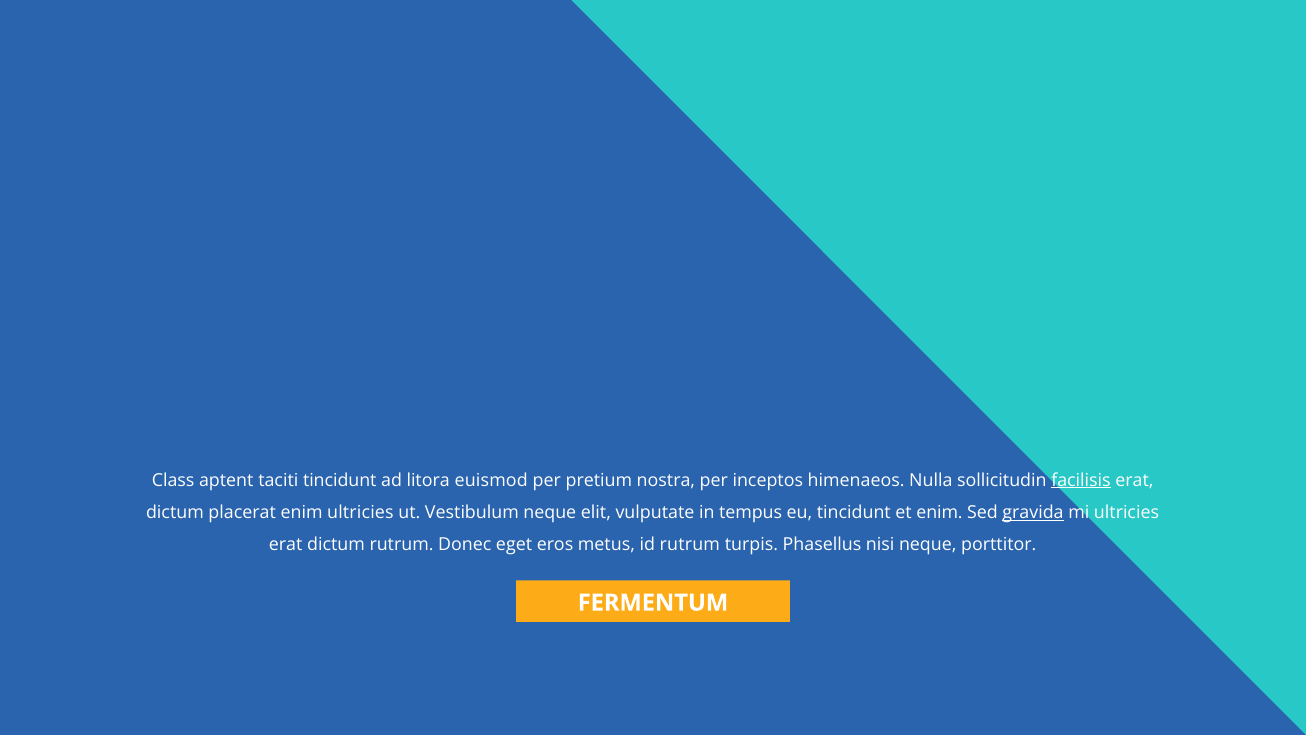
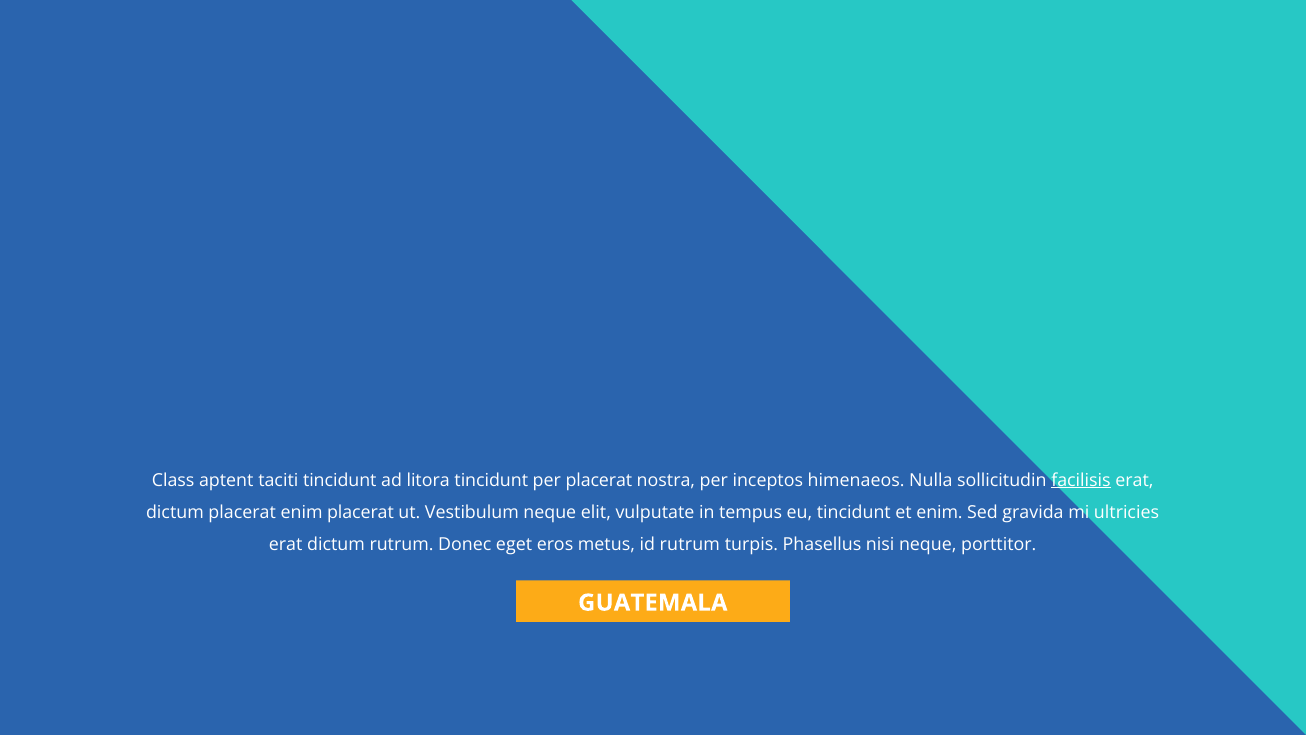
litora euismod: euismod -> tincidunt (491, 480)
per pretium: pretium -> placerat (599, 480)
enim ultricies: ultricies -> placerat (361, 512)
gravida underline: present -> none (1033, 512)
FERMENTUM: FERMENTUM -> GUATEMALA (653, 602)
